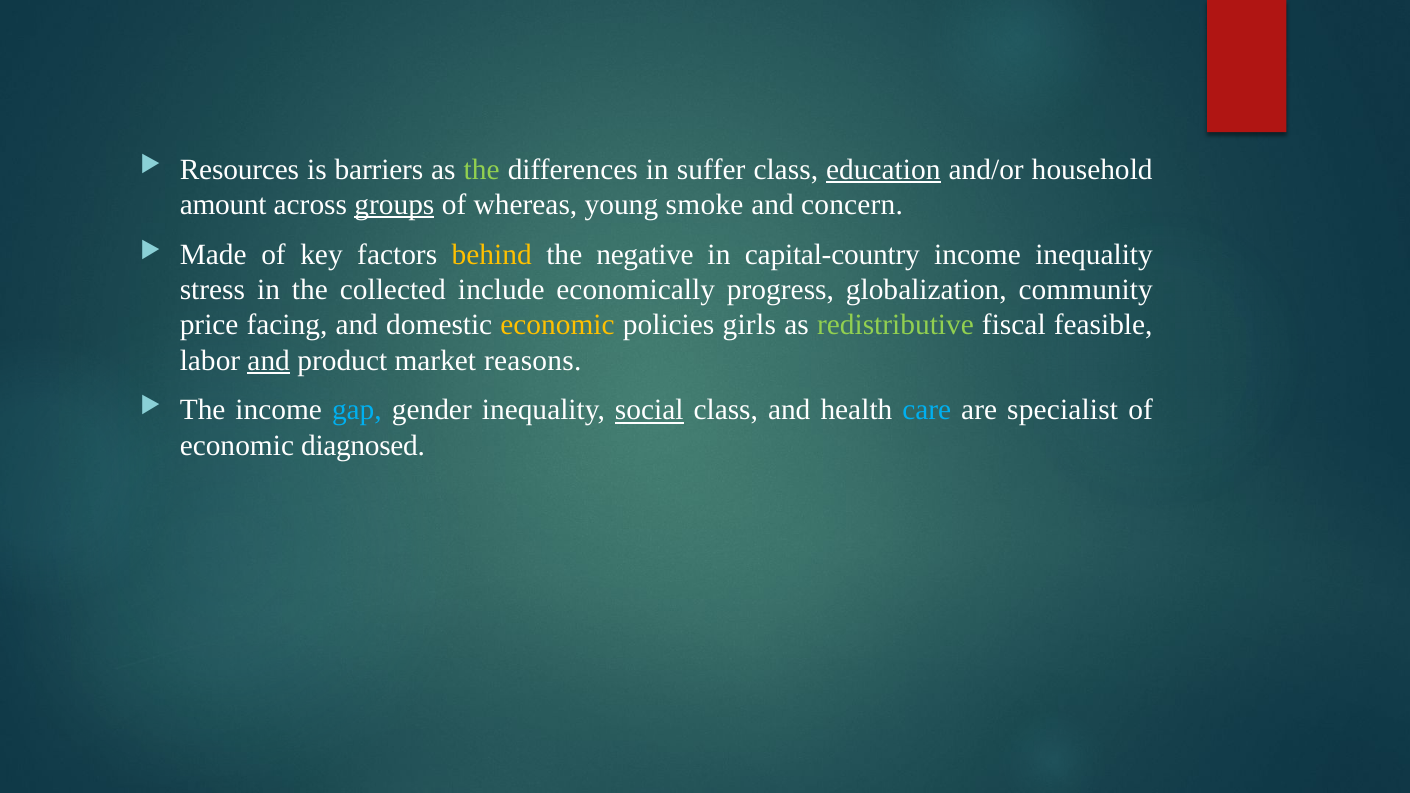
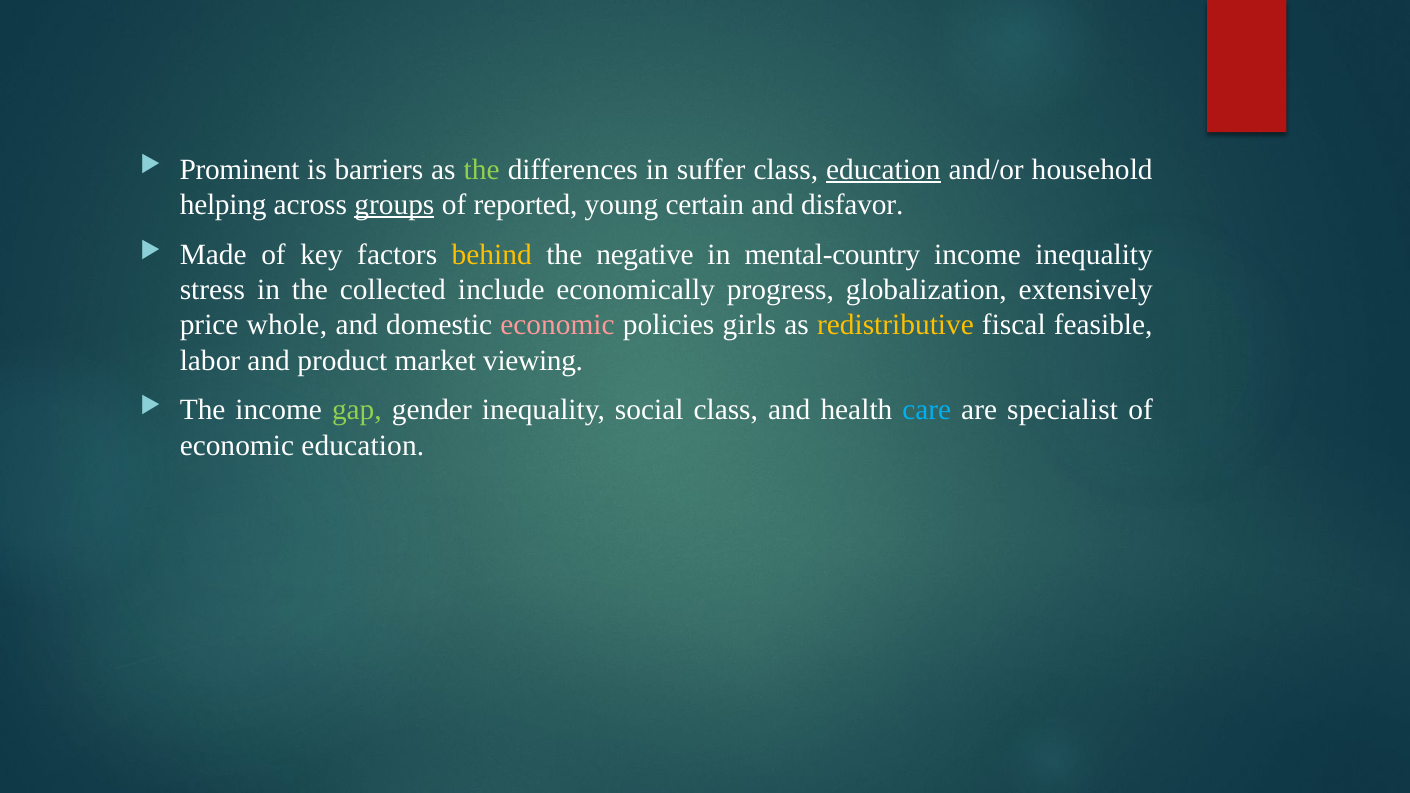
Resources: Resources -> Prominent (240, 169)
amount: amount -> helping (223, 205)
whereas: whereas -> reported (526, 205)
smoke: smoke -> certain (705, 205)
concern: concern -> disfavor (852, 205)
capital-country: capital-country -> mental-country (832, 255)
community: community -> extensively (1086, 290)
facing: facing -> whole (287, 325)
economic colour: yellow -> pink (558, 325)
redistributive colour: light green -> yellow (895, 325)
and underline: present -> none (269, 360)
reasons: reasons -> viewing (533, 360)
gap colour: light blue -> light green (357, 410)
social underline: present -> none (649, 410)
economic diagnosed: diagnosed -> education (363, 446)
